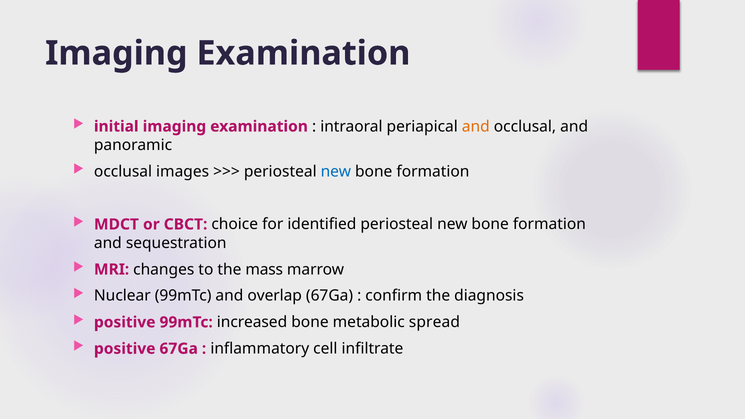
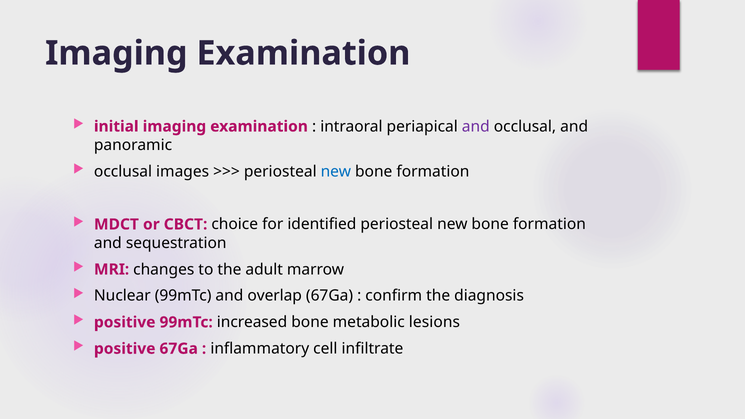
and colour: orange -> purple (476, 126)
mass: mass -> adult (264, 269)
spread: spread -> lesions (434, 322)
